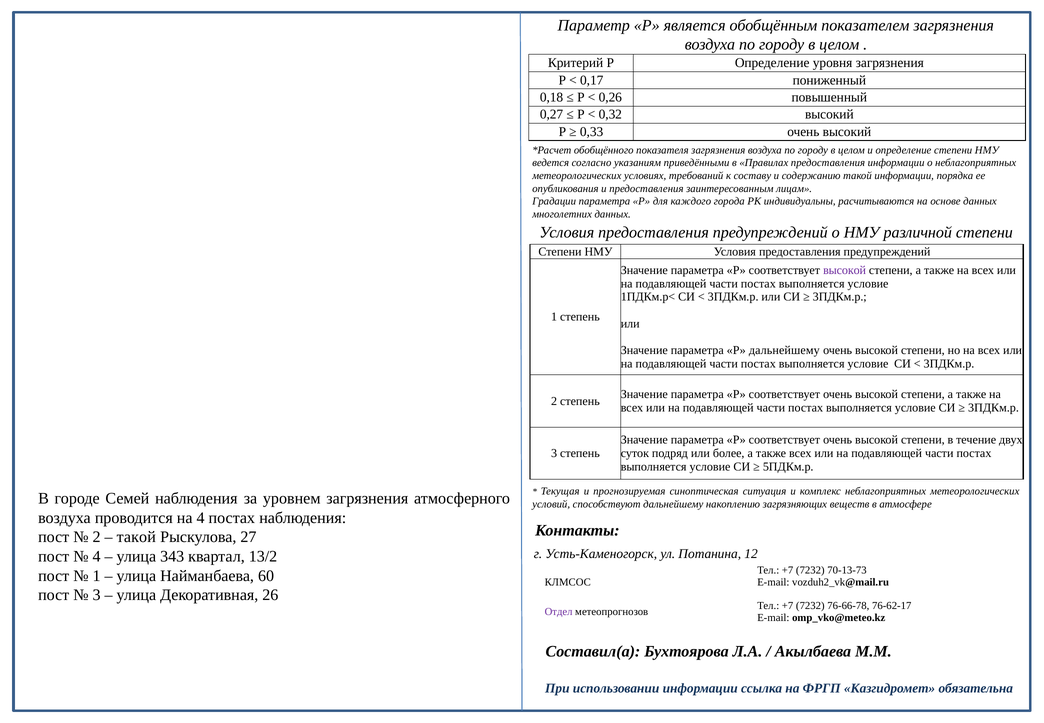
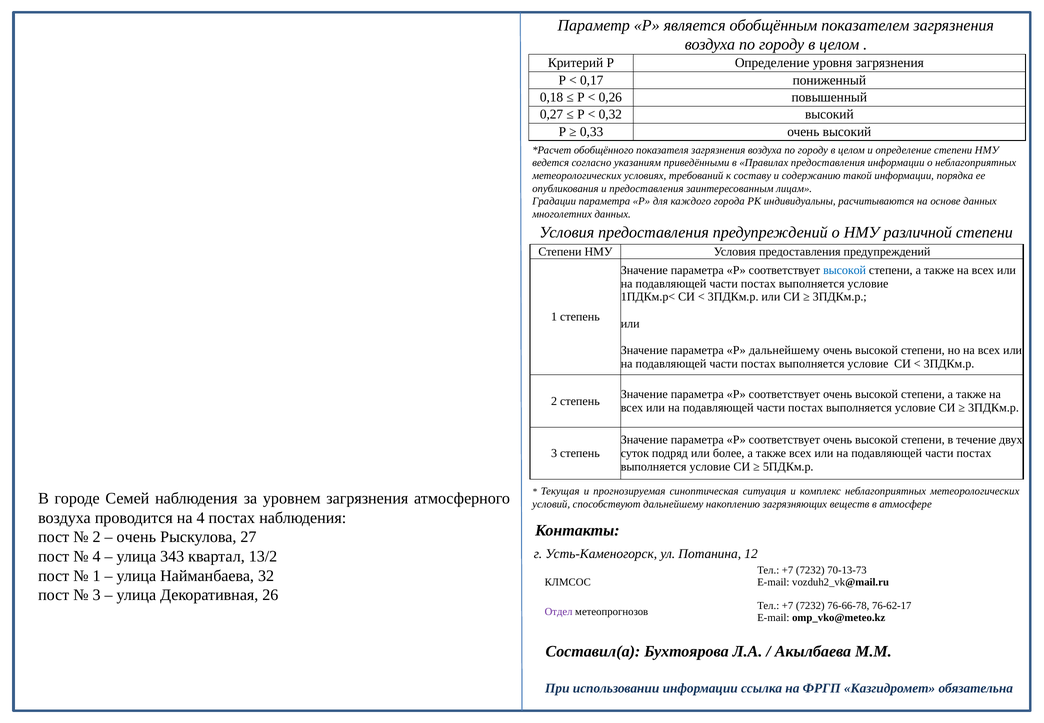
высокой colour: purple -> blue (845, 270)
такой: такой -> очень (136, 537)
60: 60 -> 32 (266, 576)
